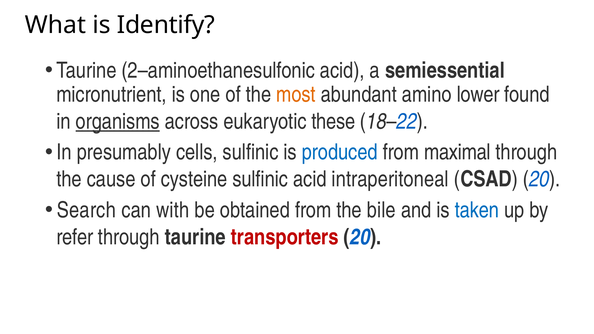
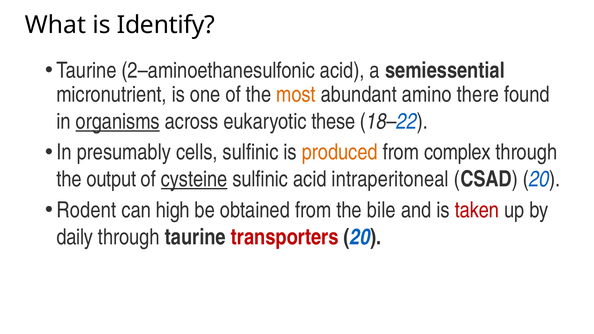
lower: lower -> there (478, 94)
produced colour: blue -> orange (340, 152)
maximal: maximal -> complex (457, 152)
cause: cause -> output (111, 179)
cysteine underline: none -> present (194, 179)
Search: Search -> Rodent (86, 210)
with: with -> high (173, 210)
taken colour: blue -> red (477, 210)
refer: refer -> daily (75, 237)
